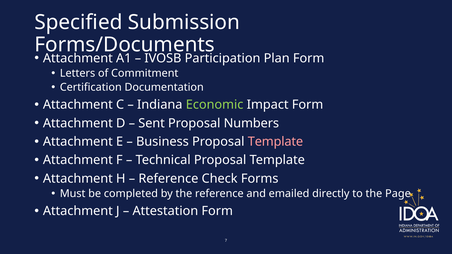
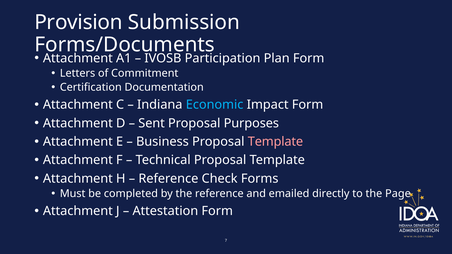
Specified: Specified -> Provision (79, 22)
Economic colour: light green -> light blue (215, 105)
Numbers: Numbers -> Purposes (251, 123)
